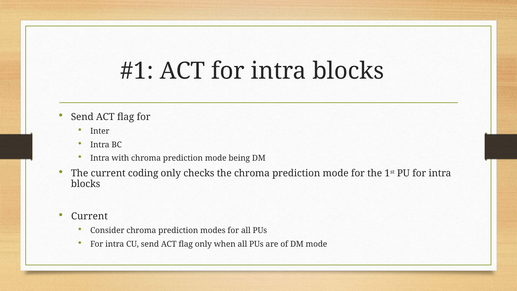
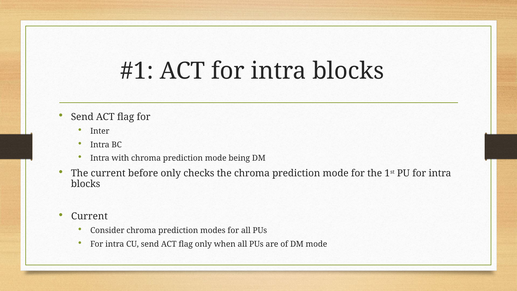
coding: coding -> before (143, 173)
